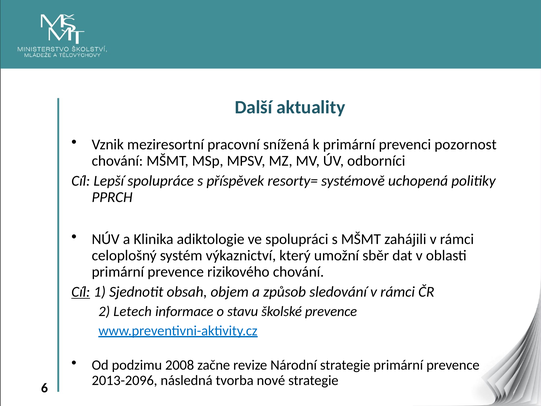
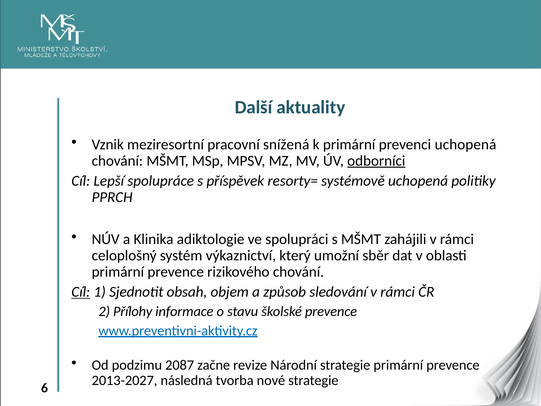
prevenci pozornost: pozornost -> uchopená (466, 144)
odborníci underline: none -> present (376, 161)
Letech: Letech -> Přílohy (133, 311)
2008: 2008 -> 2087 (180, 365)
2013-2096: 2013-2096 -> 2013-2027 (125, 380)
